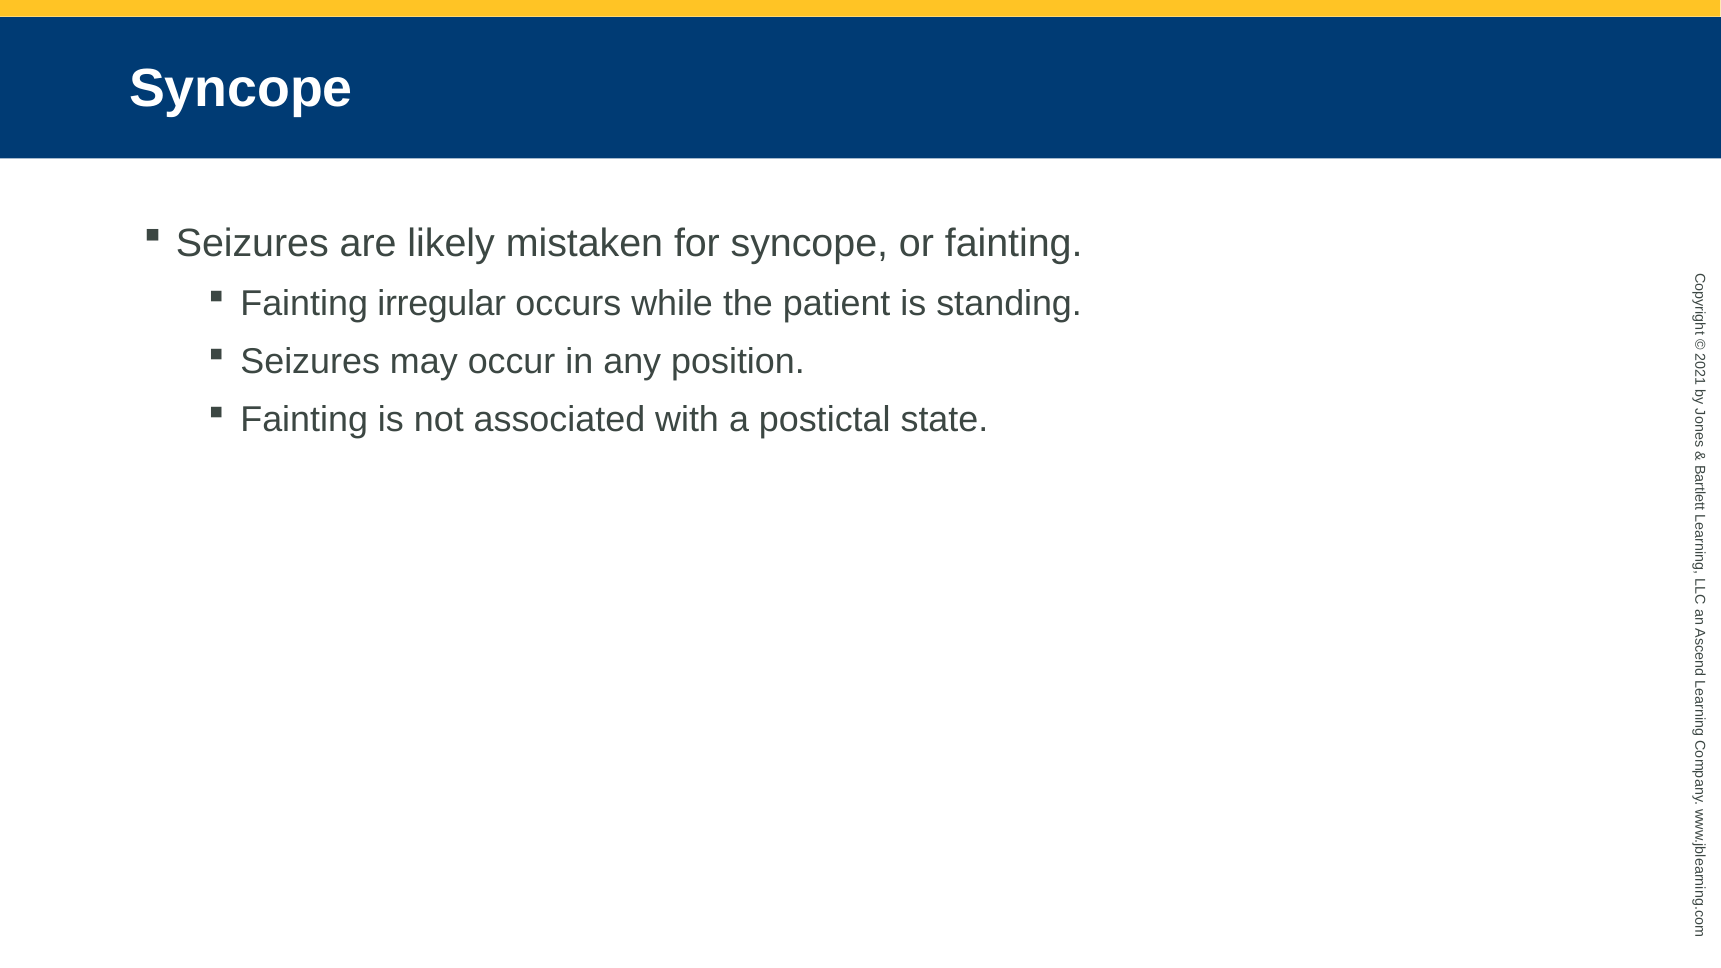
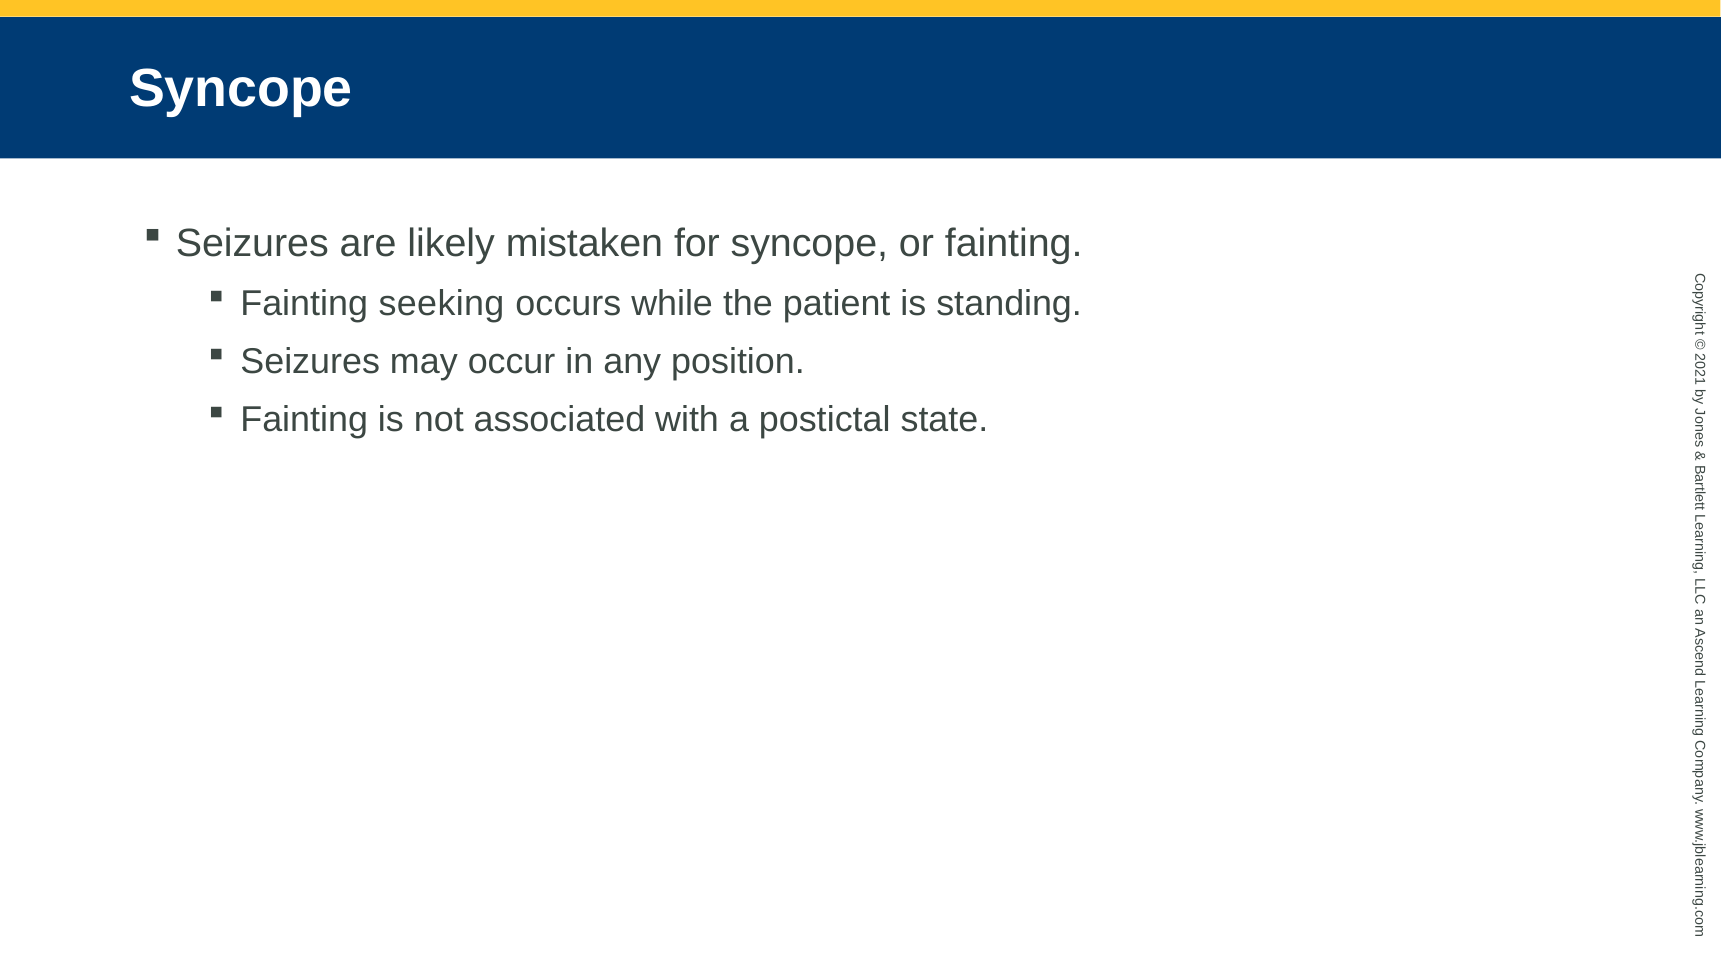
irregular: irregular -> seeking (441, 303)
